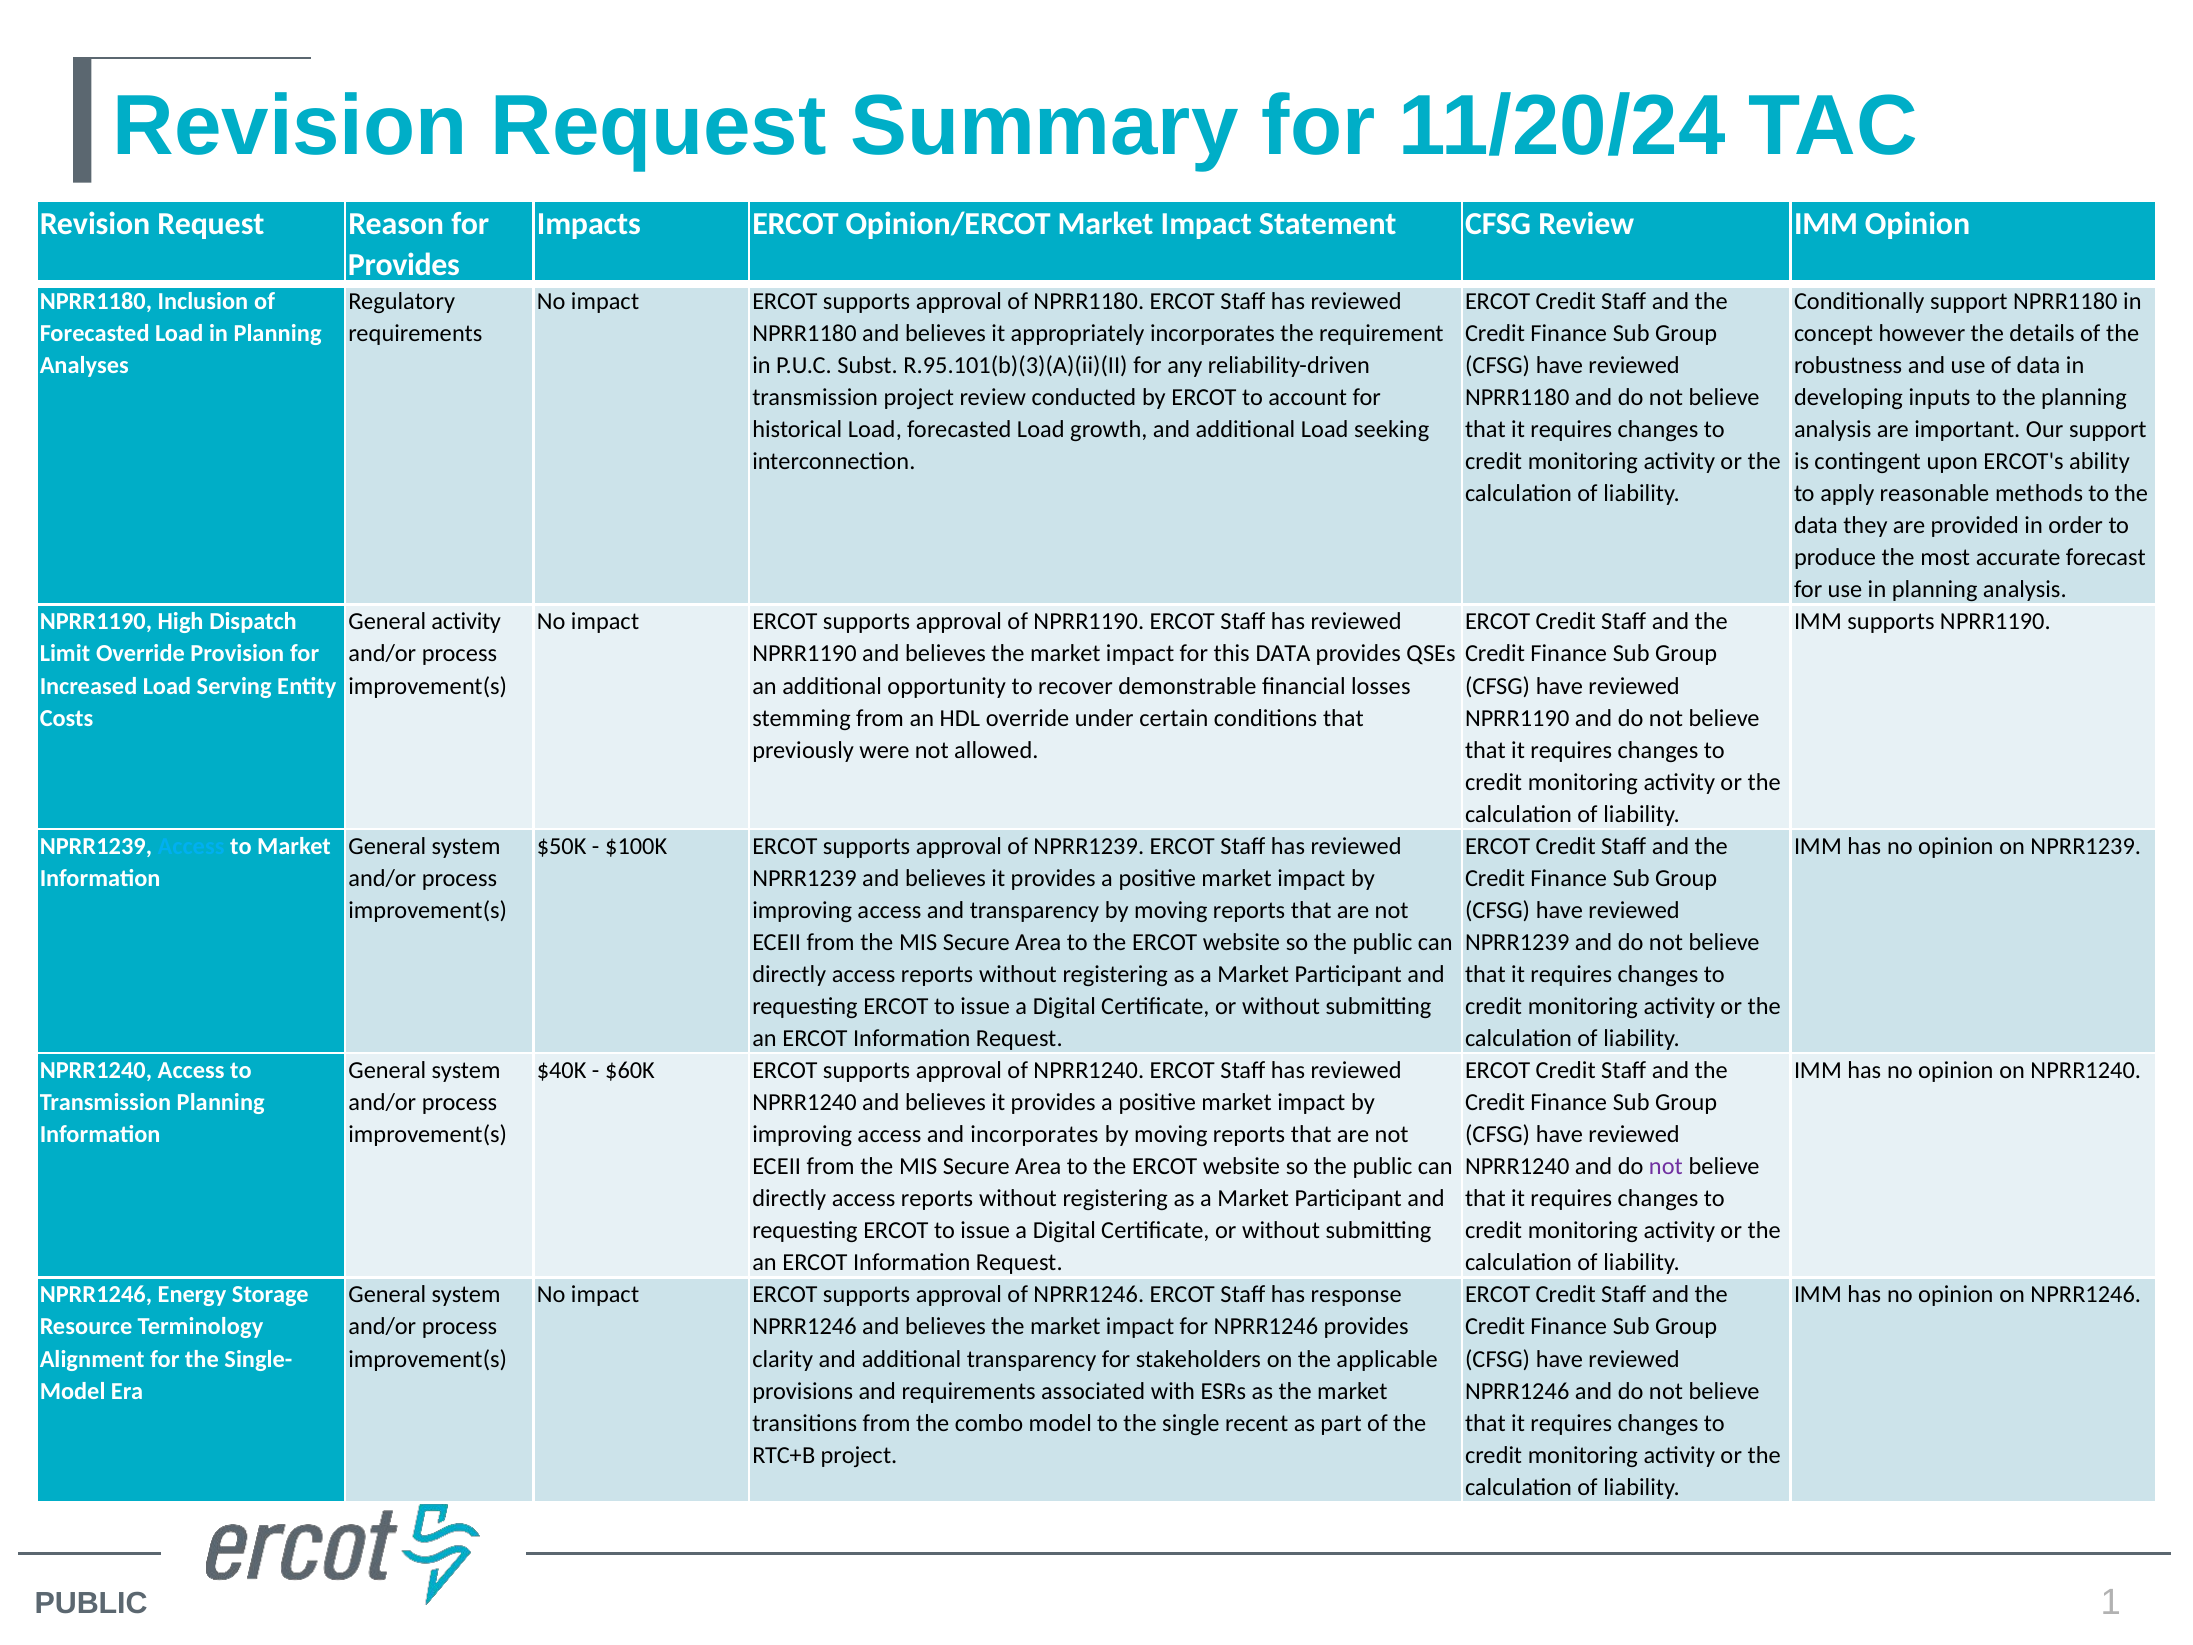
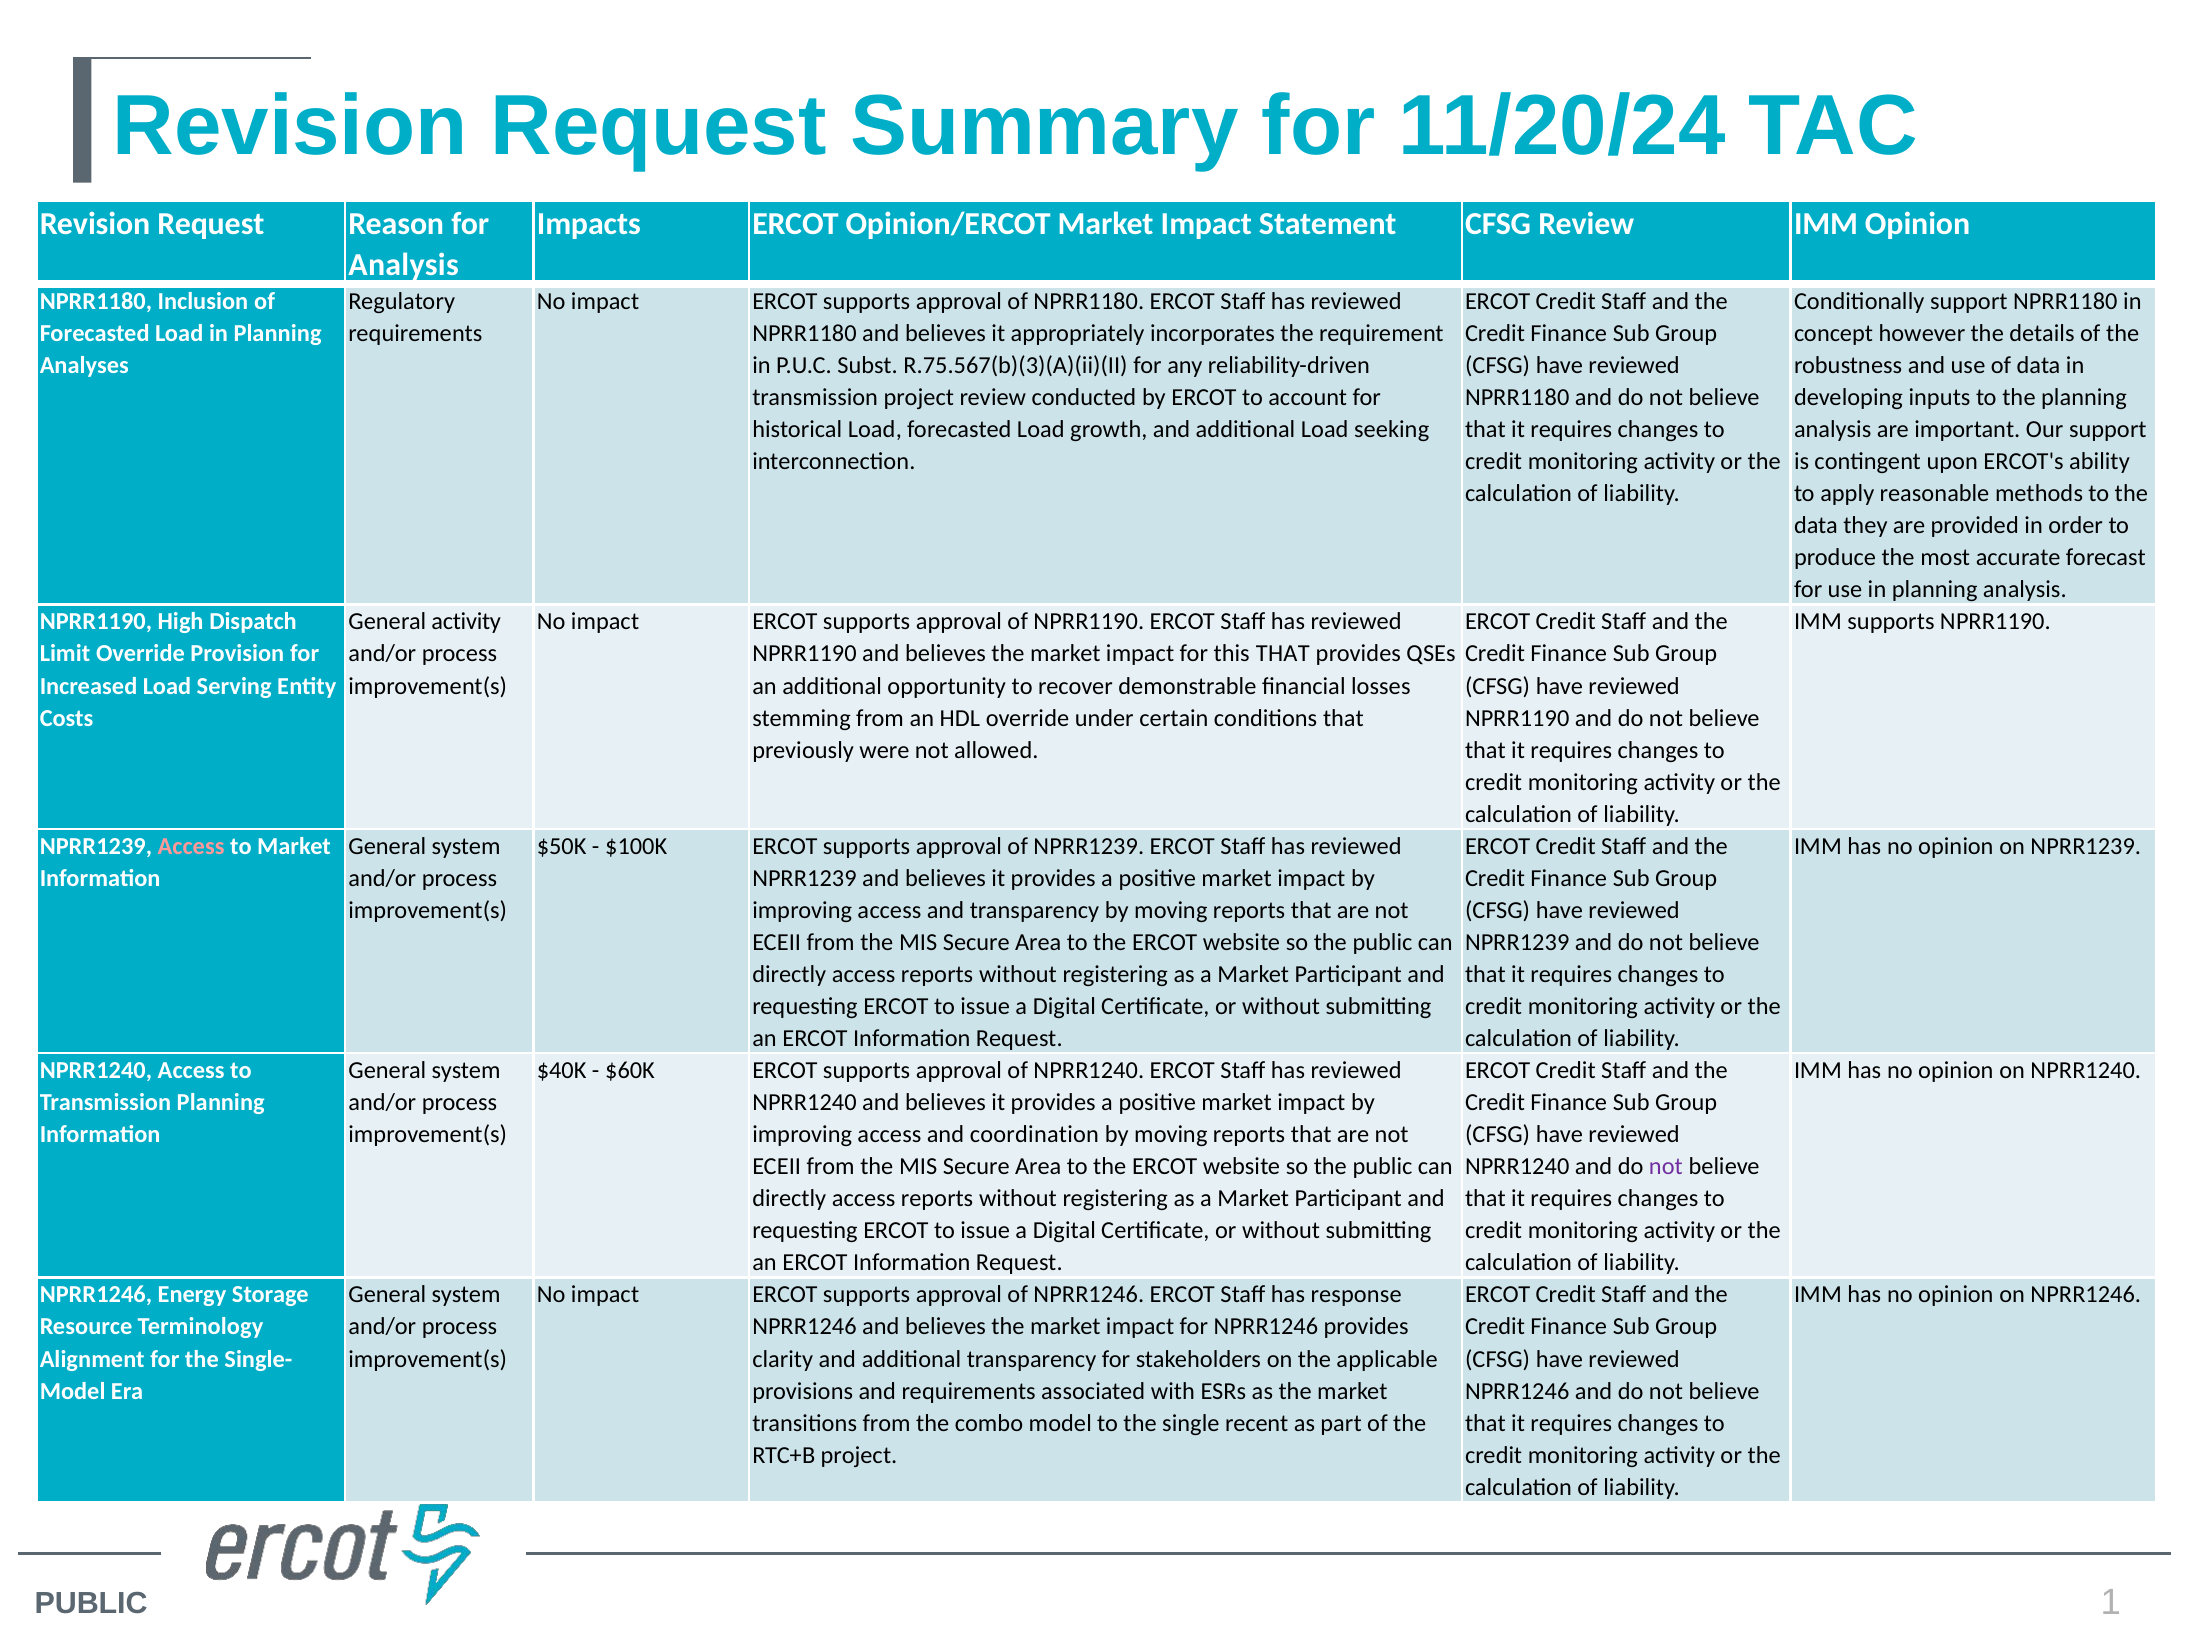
Provides: Provides -> Analysis (404, 265)
R.95.101(b)(3)(A)(ii)(II: R.95.101(b)(3)(A)(ii)(II -> R.75.567(b)(3)(A)(ii)(II (1016, 365)
this DATA: DATA -> THAT (1283, 654)
Access colour: light blue -> pink (191, 846)
and incorporates: incorporates -> coordination (1034, 1134)
